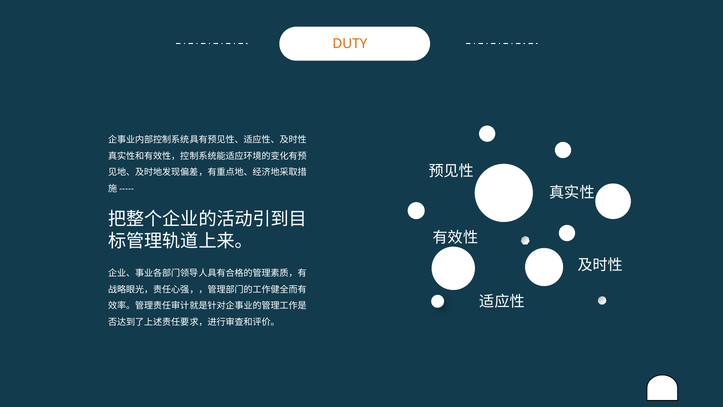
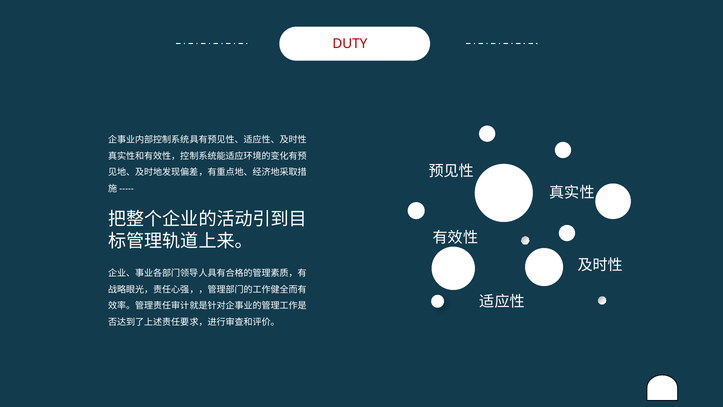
DUTY colour: orange -> red (350, 44)
